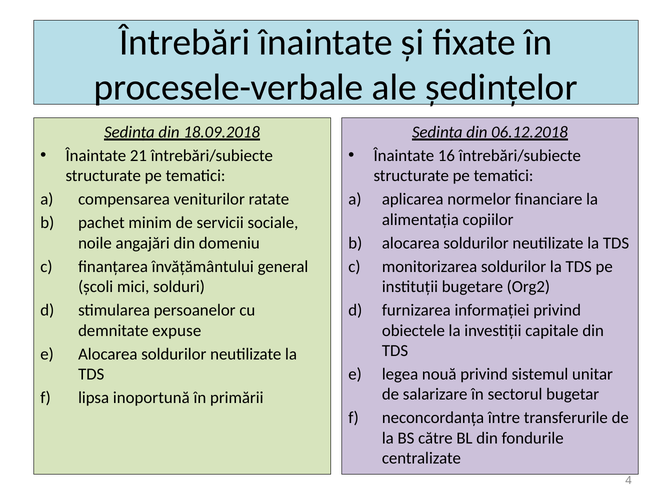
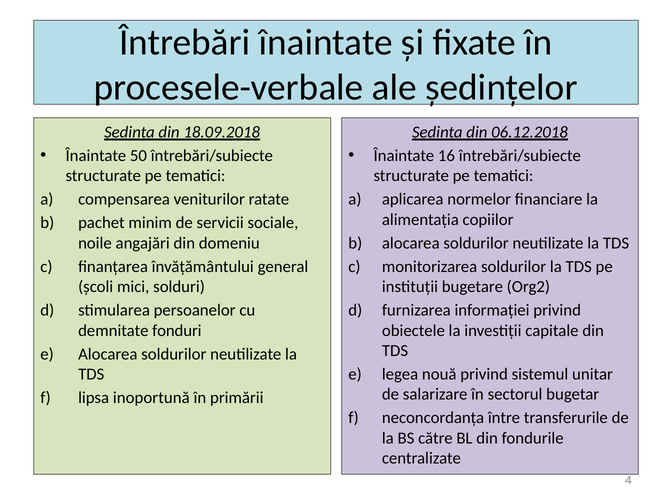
21: 21 -> 50 (138, 156)
expuse: expuse -> fonduri (177, 330)
